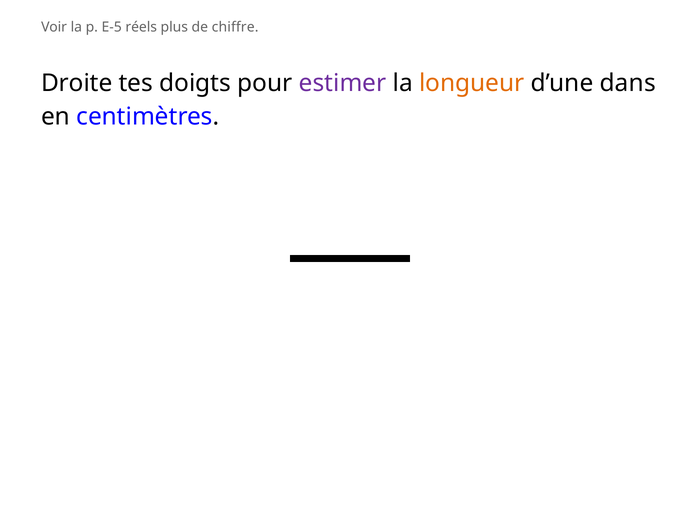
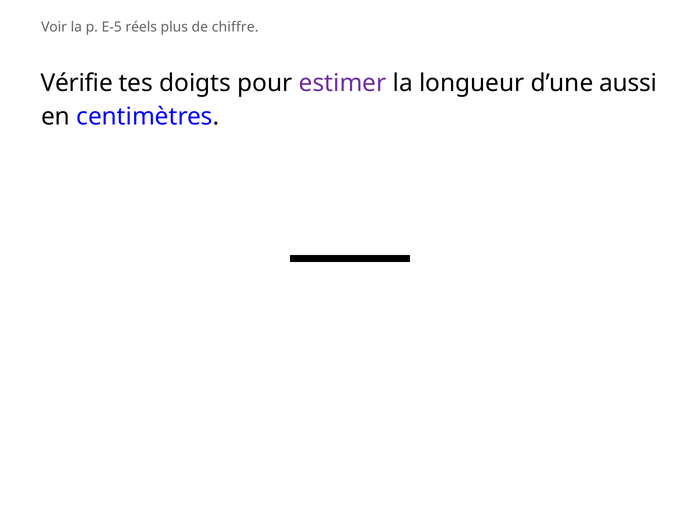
Droite: Droite -> Vérifie (77, 83)
longueur colour: orange -> black (472, 83)
dans: dans -> aussi (628, 83)
